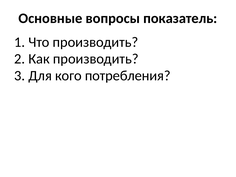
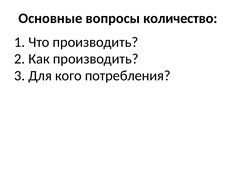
показатель: показатель -> количество (180, 18)
